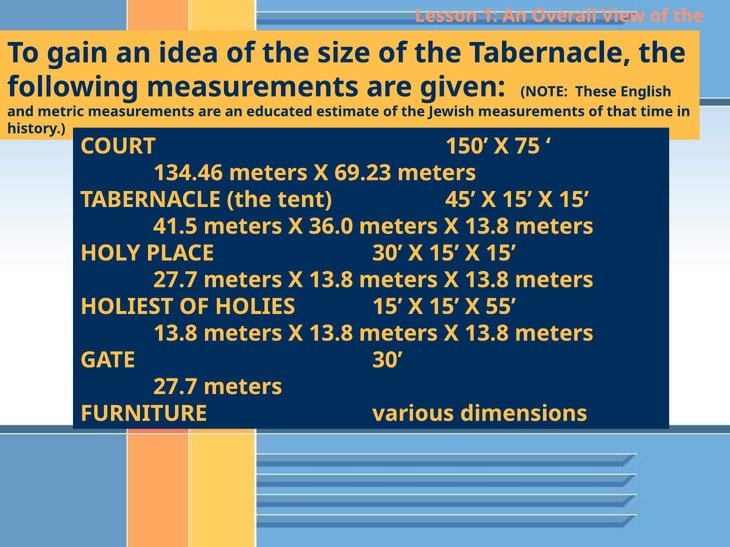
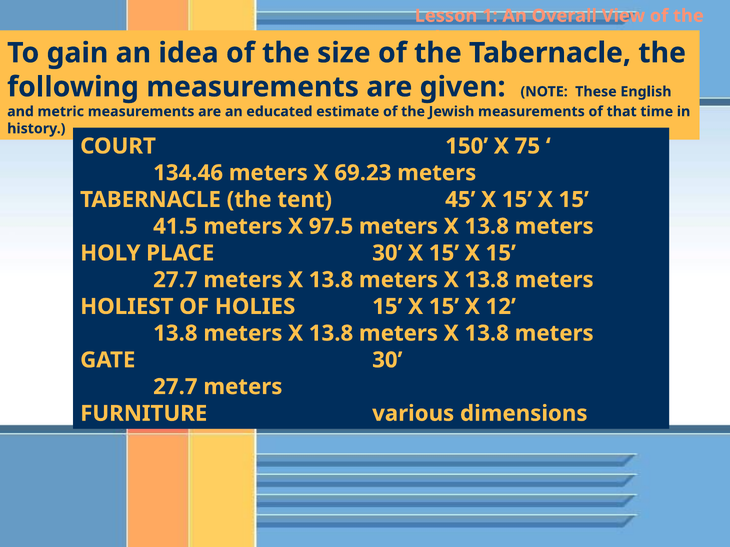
36.0: 36.0 -> 97.5 (331, 227)
55: 55 -> 12 (501, 307)
